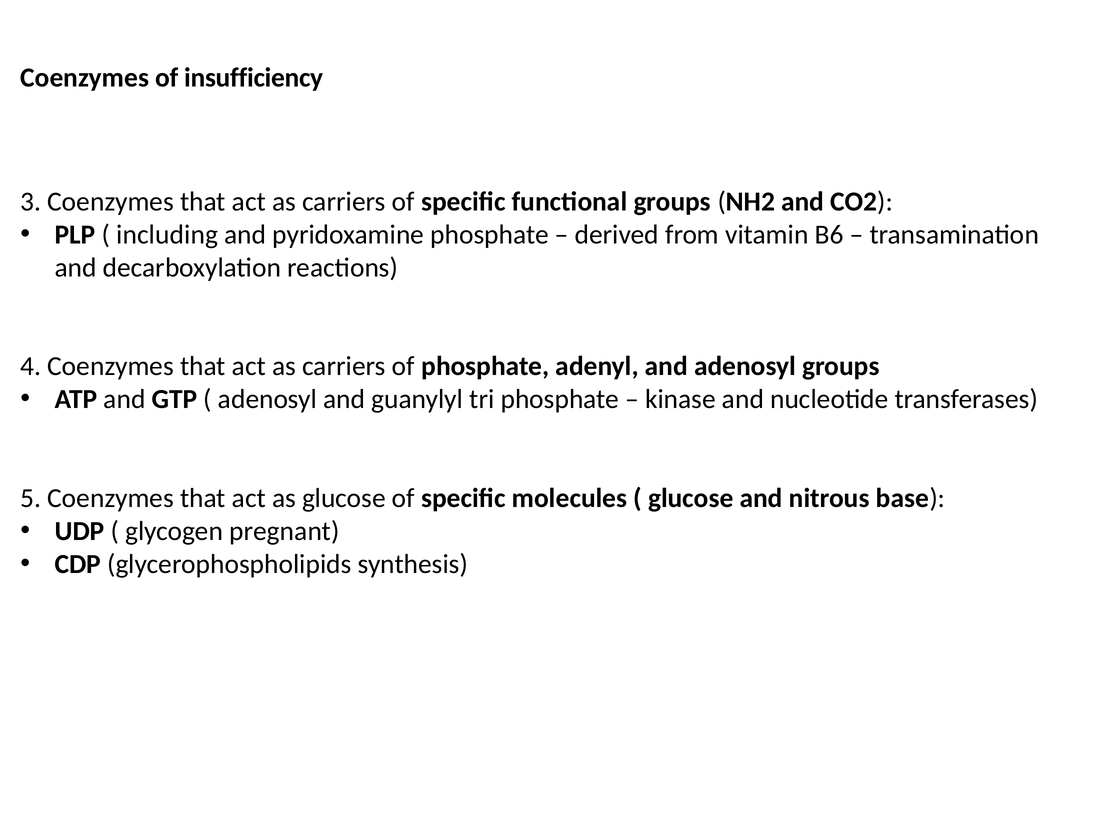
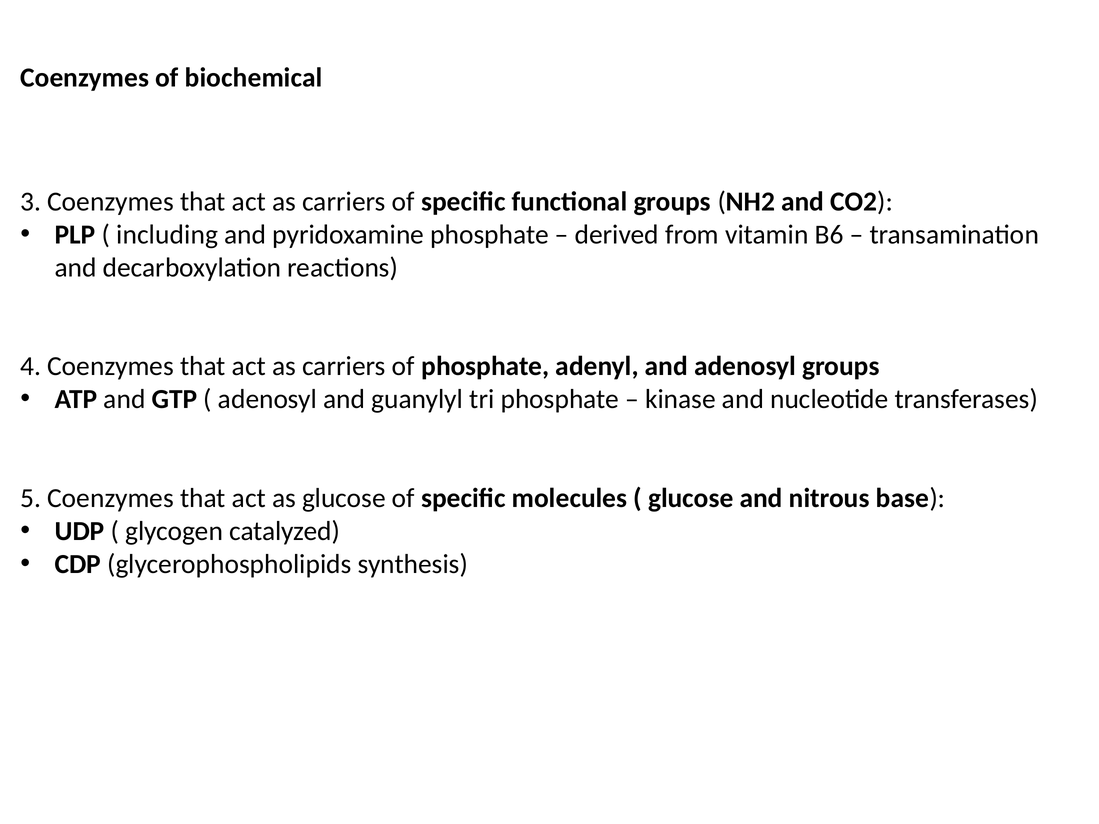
insufficiency: insufficiency -> biochemical (254, 78)
pregnant: pregnant -> catalyzed (285, 531)
